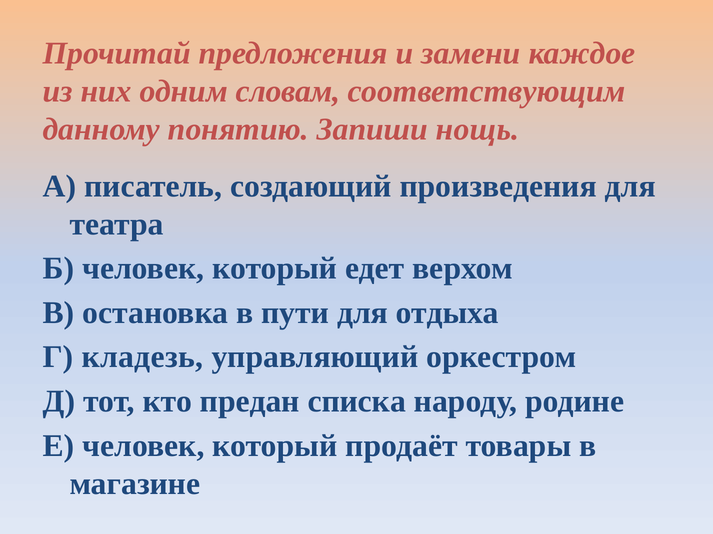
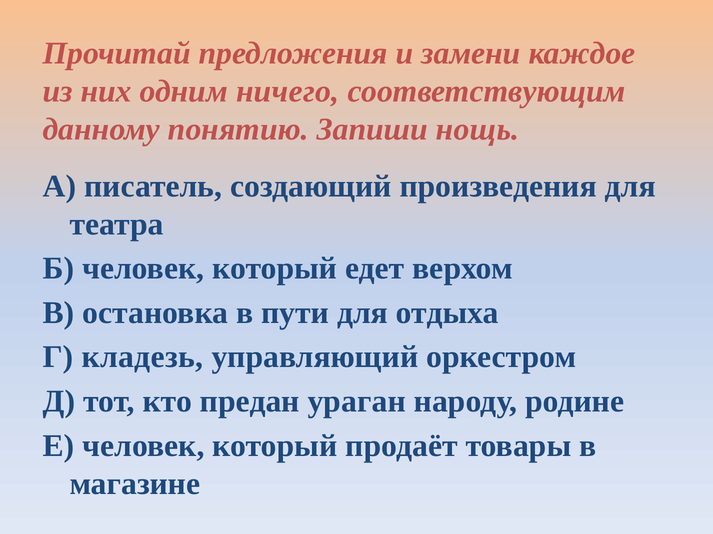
словам: словам -> ничего (288, 91)
списка: списка -> ураган (357, 402)
